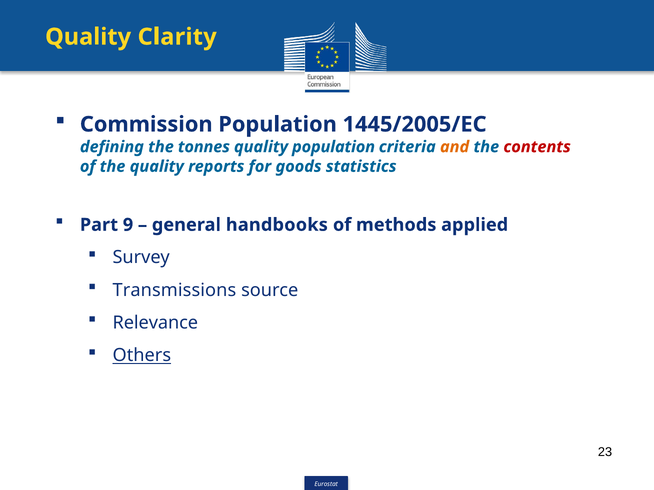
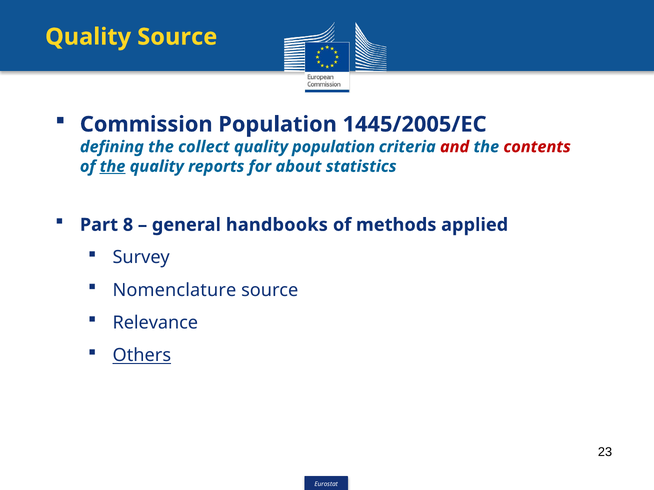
Quality Clarity: Clarity -> Source (177, 37)
tonnes: tonnes -> collect (204, 147)
and colour: orange -> red (455, 147)
the underline: none -> present (113, 167)
goods: goods -> about (298, 167)
9: 9 -> 8 (128, 225)
Transmissions: Transmissions -> Nomenclature (174, 290)
